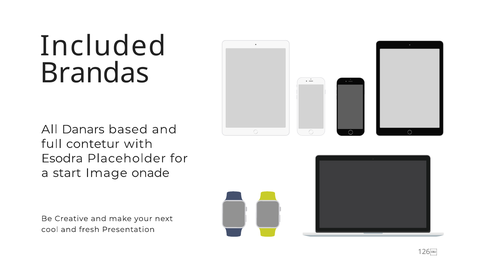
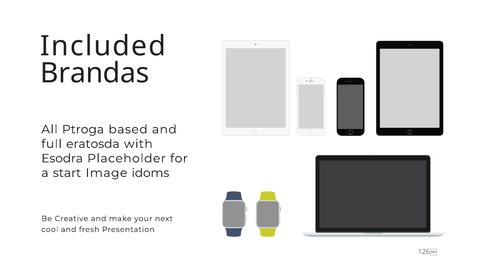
Danars: Danars -> Ptroga (83, 130)
contetur: contetur -> eratosda (93, 144)
onade: onade -> idoms (150, 173)
